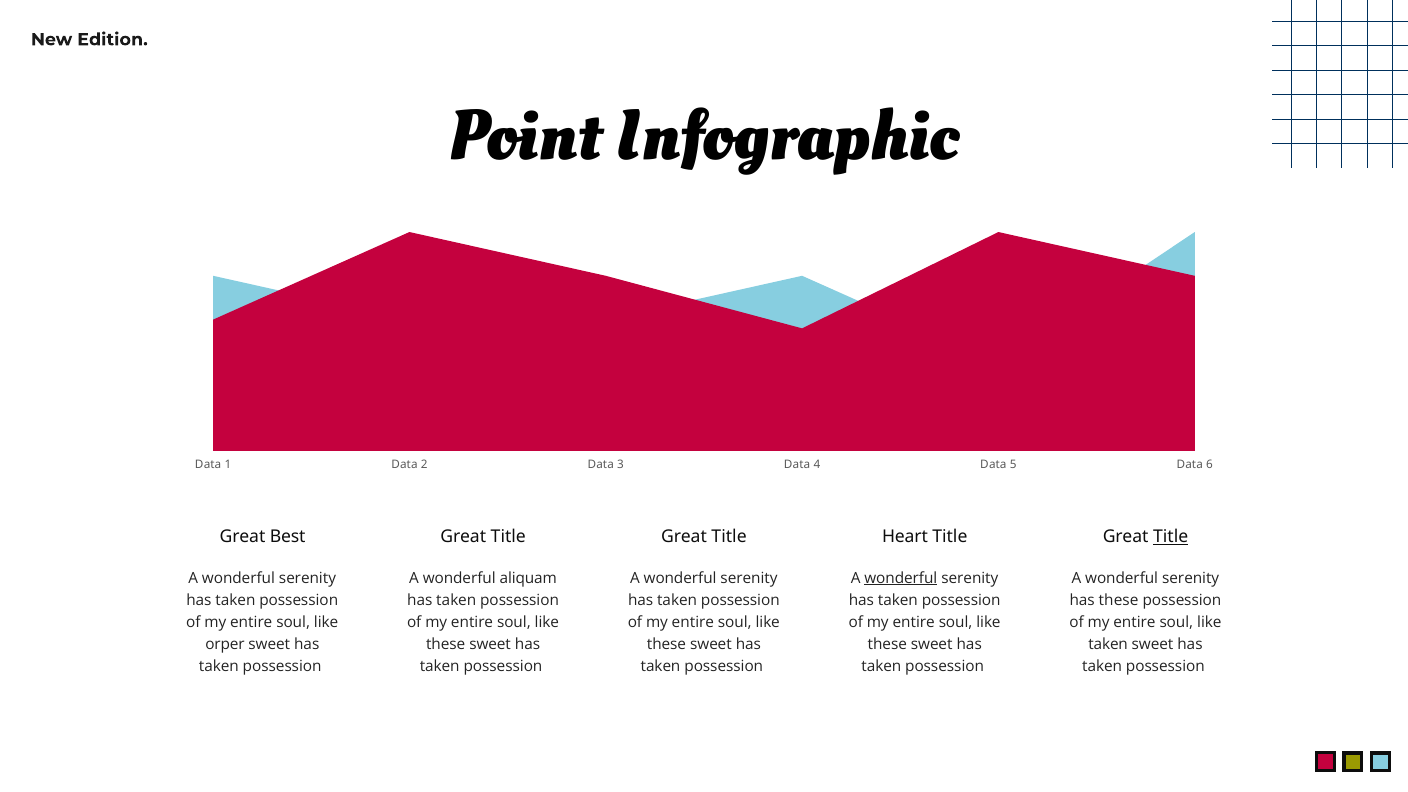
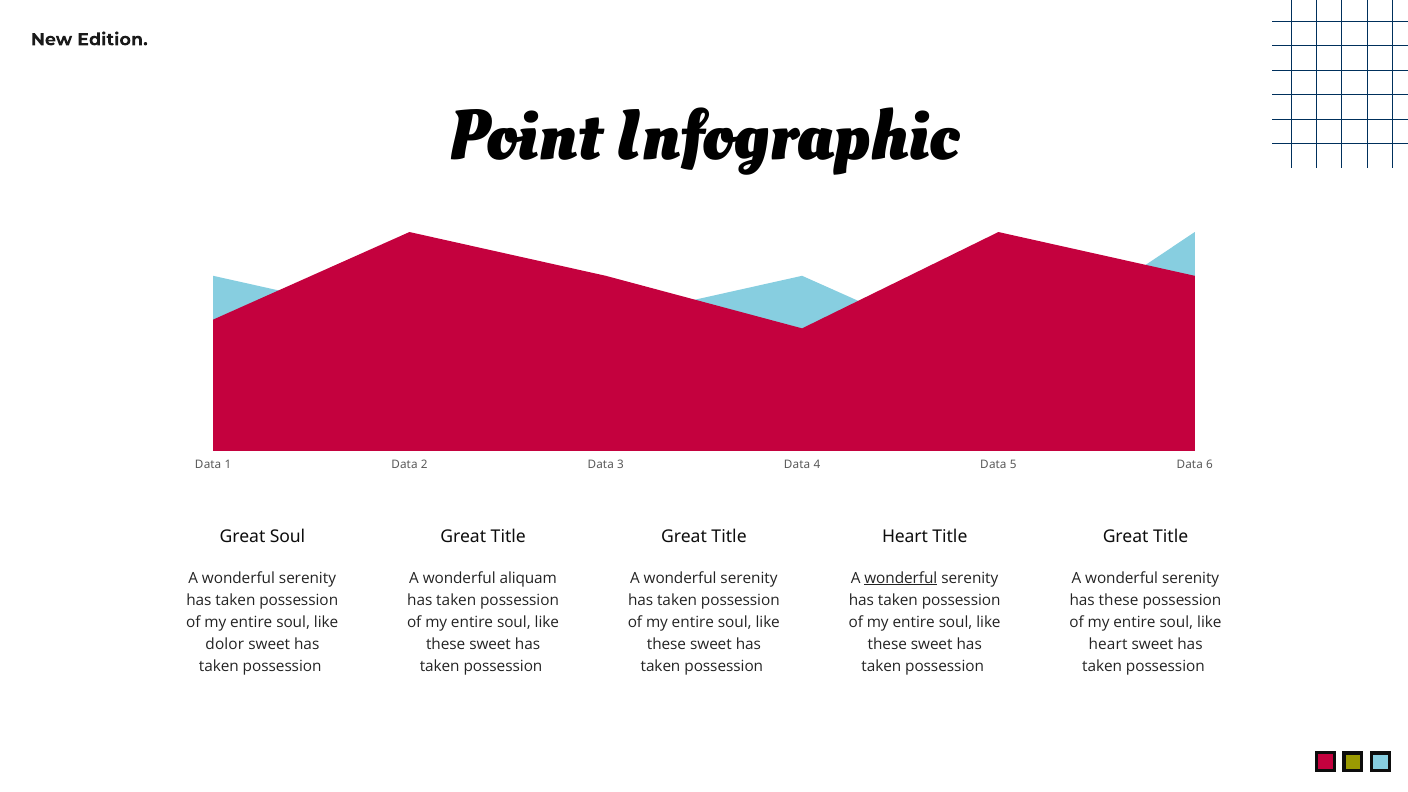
Great Best: Best -> Soul (288, 537)
Title underline: present -> none (1171, 537)
orper: orper -> dolor (225, 644)
taken: taken -> heart (1108, 644)
